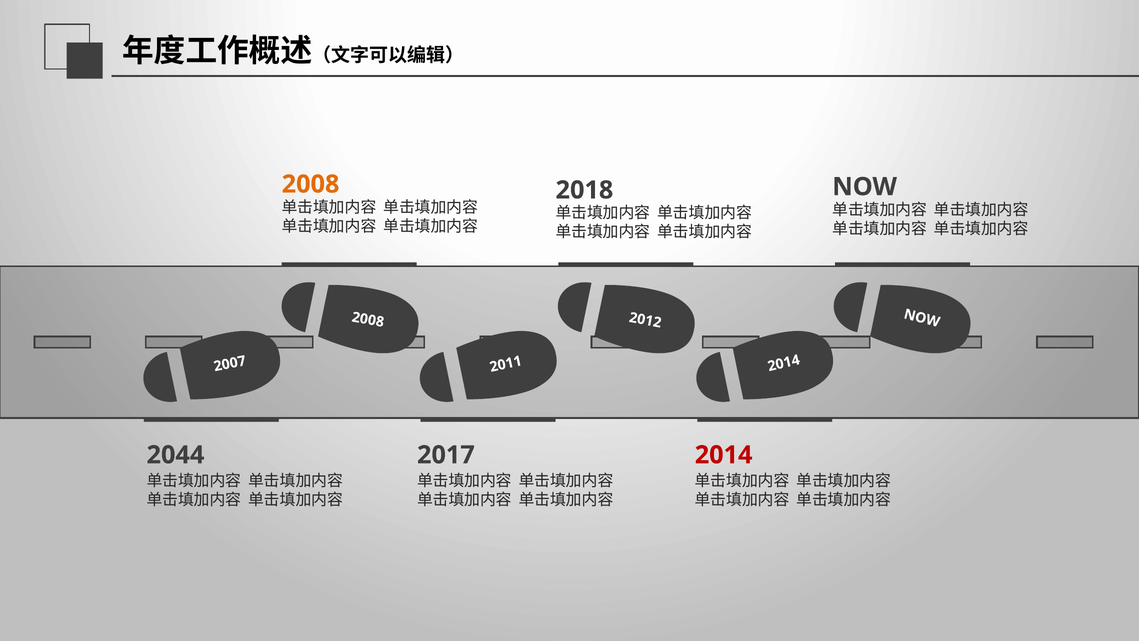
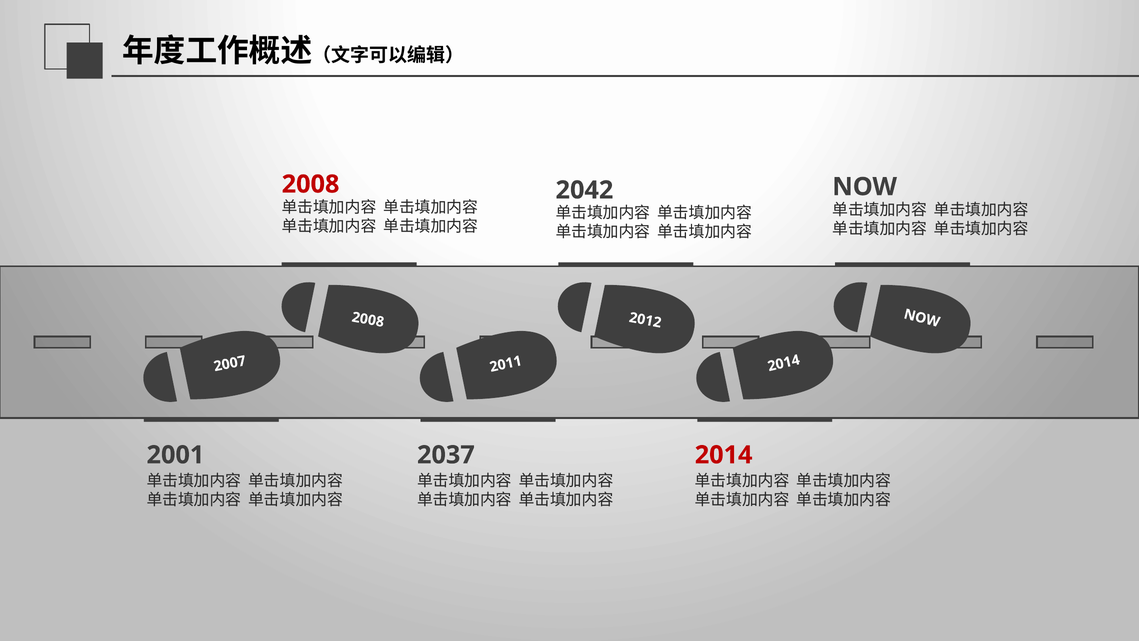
2008 colour: orange -> red (311, 184)
2018: 2018 -> 2042 (584, 190)
2044: 2044 -> 2001 (175, 455)
2017: 2017 -> 2037 (446, 455)
